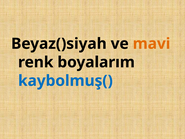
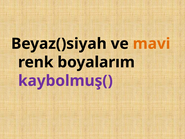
kaybolmuş( colour: blue -> purple (65, 81)
